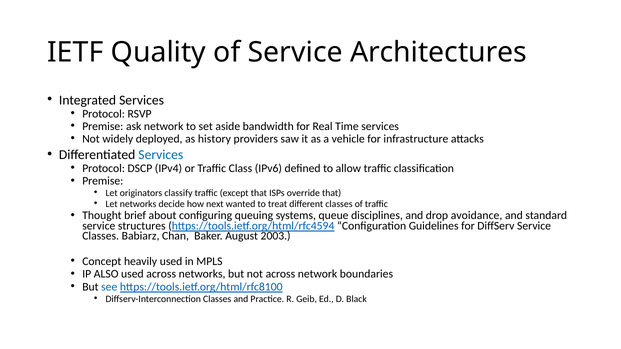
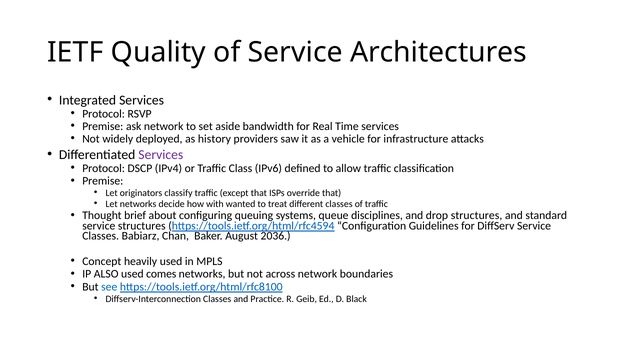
Services colour: blue -> purple (161, 155)
next: next -> with (215, 204)
drop avoidance: avoidance -> structures (477, 216)
2003: 2003 -> 2036 (276, 236)
used across: across -> comes (161, 274)
